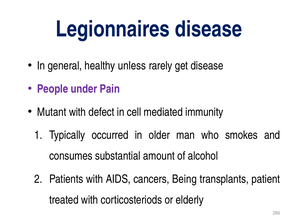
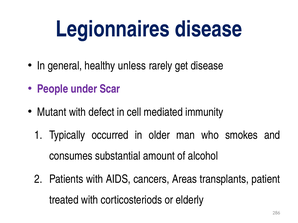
Pain: Pain -> Scar (110, 89)
Being: Being -> Areas (185, 180)
